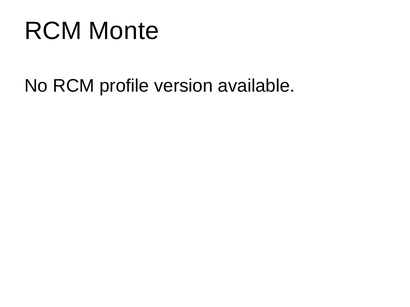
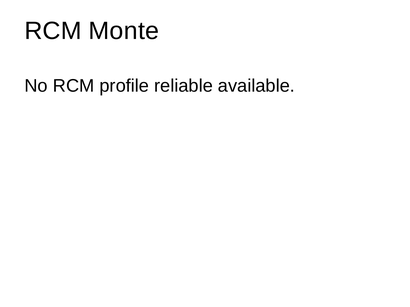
version: version -> reliable (184, 86)
